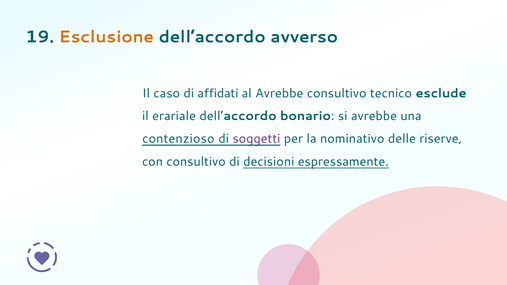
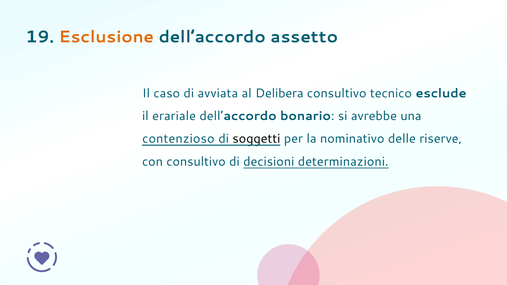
avverso: avverso -> assetto (304, 37)
affidati: affidati -> avviata (218, 93)
al Avrebbe: Avrebbe -> Delibera (279, 93)
soggetti colour: purple -> black (256, 139)
espressamente: espressamente -> determinazioni (343, 162)
